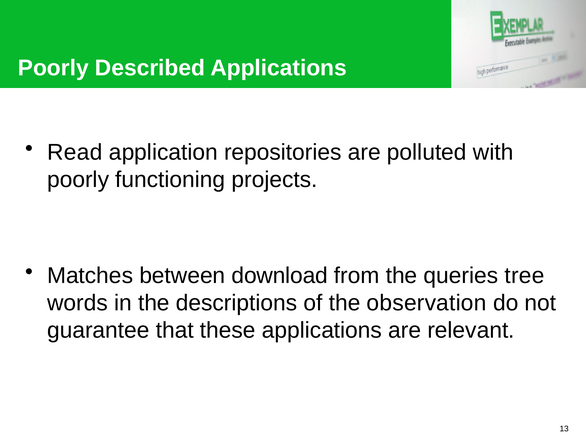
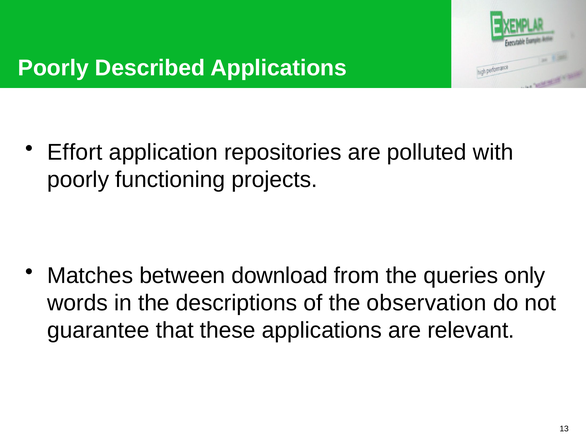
Read: Read -> Effort (75, 152)
tree: tree -> only (525, 275)
